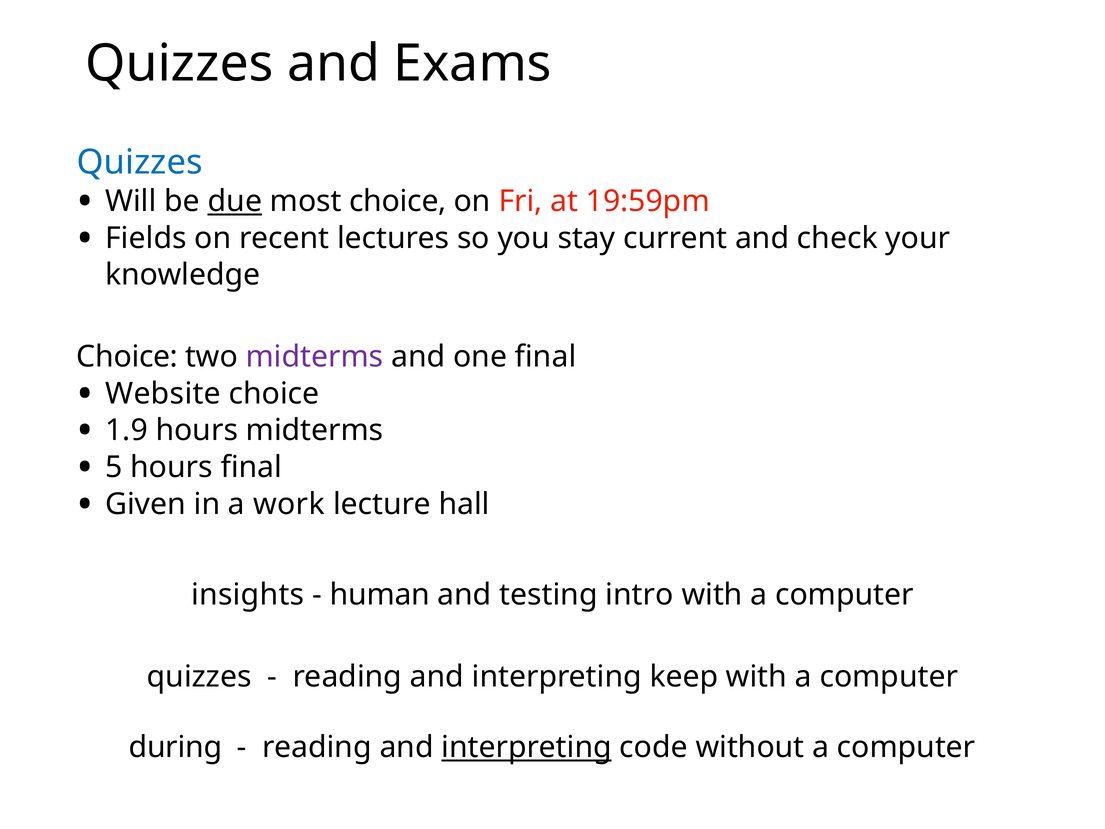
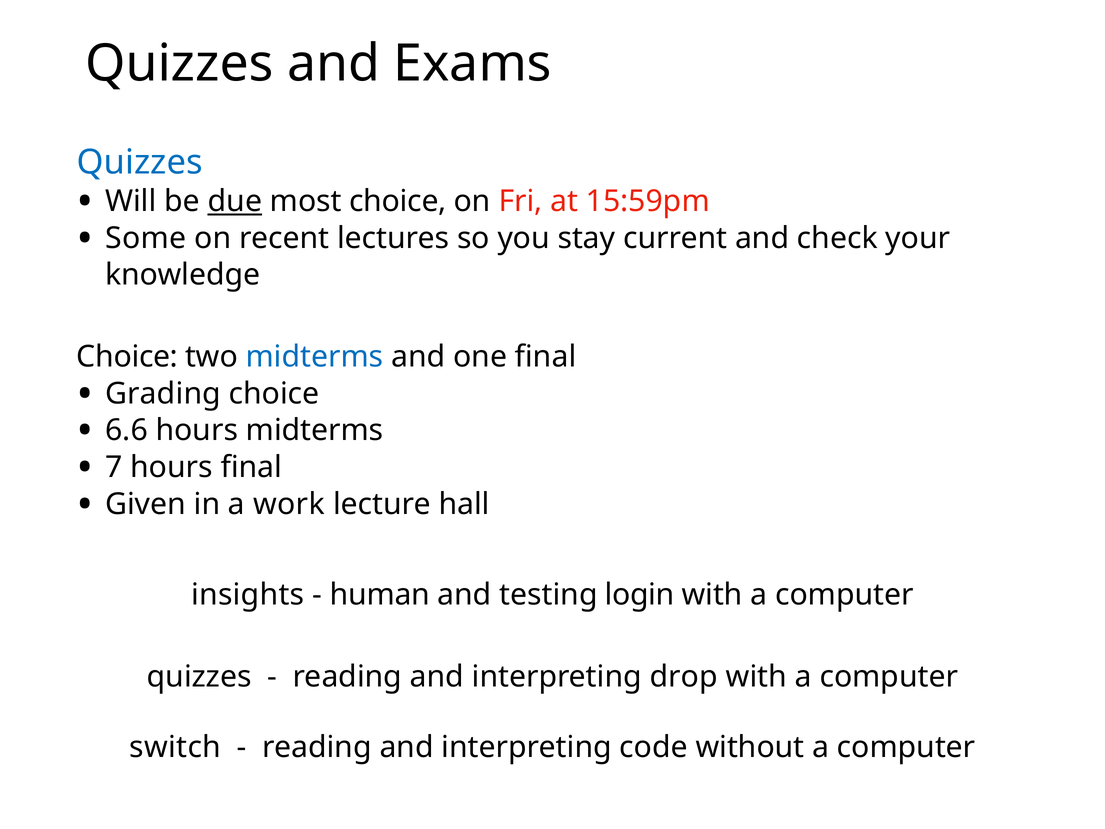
19:59pm: 19:59pm -> 15:59pm (648, 201)
Fields: Fields -> Some (146, 238)
midterms colour: purple -> blue (315, 357)
Website: Website -> Grading (163, 394)
1.9: 1.9 -> 6.6 (127, 430)
5: 5 -> 7 (114, 467)
intro: intro -> login (640, 595)
keep: keep -> drop (684, 677)
during: during -> switch (175, 747)
interpreting underline: present -> none (527, 747)
